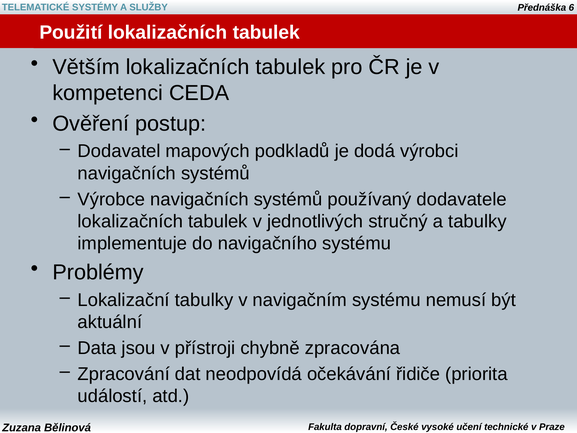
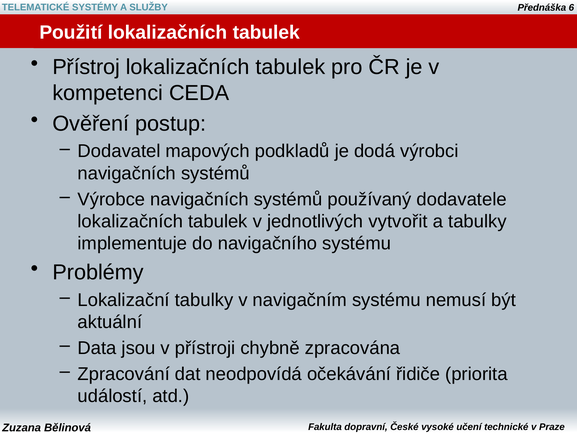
Větším: Větším -> Přístroj (86, 67)
stručný: stručný -> vytvořit (398, 221)
